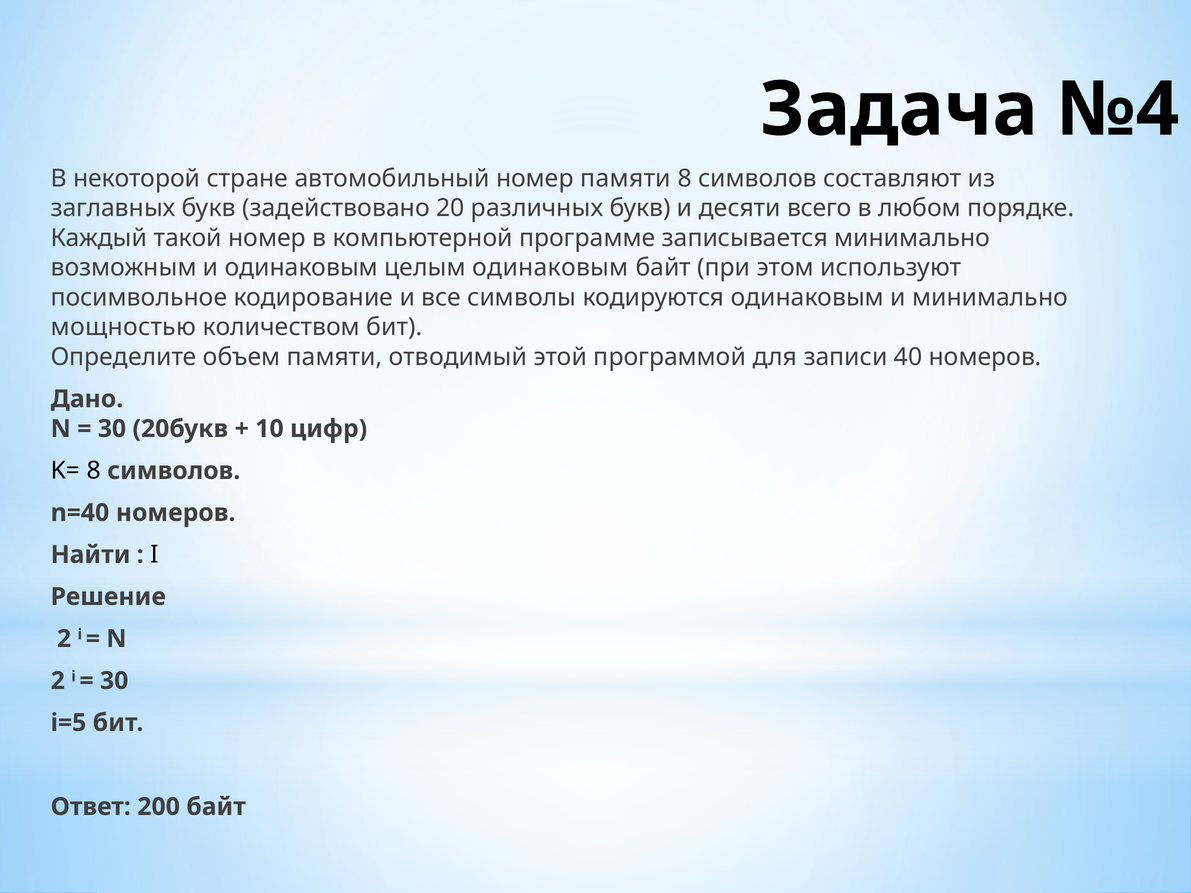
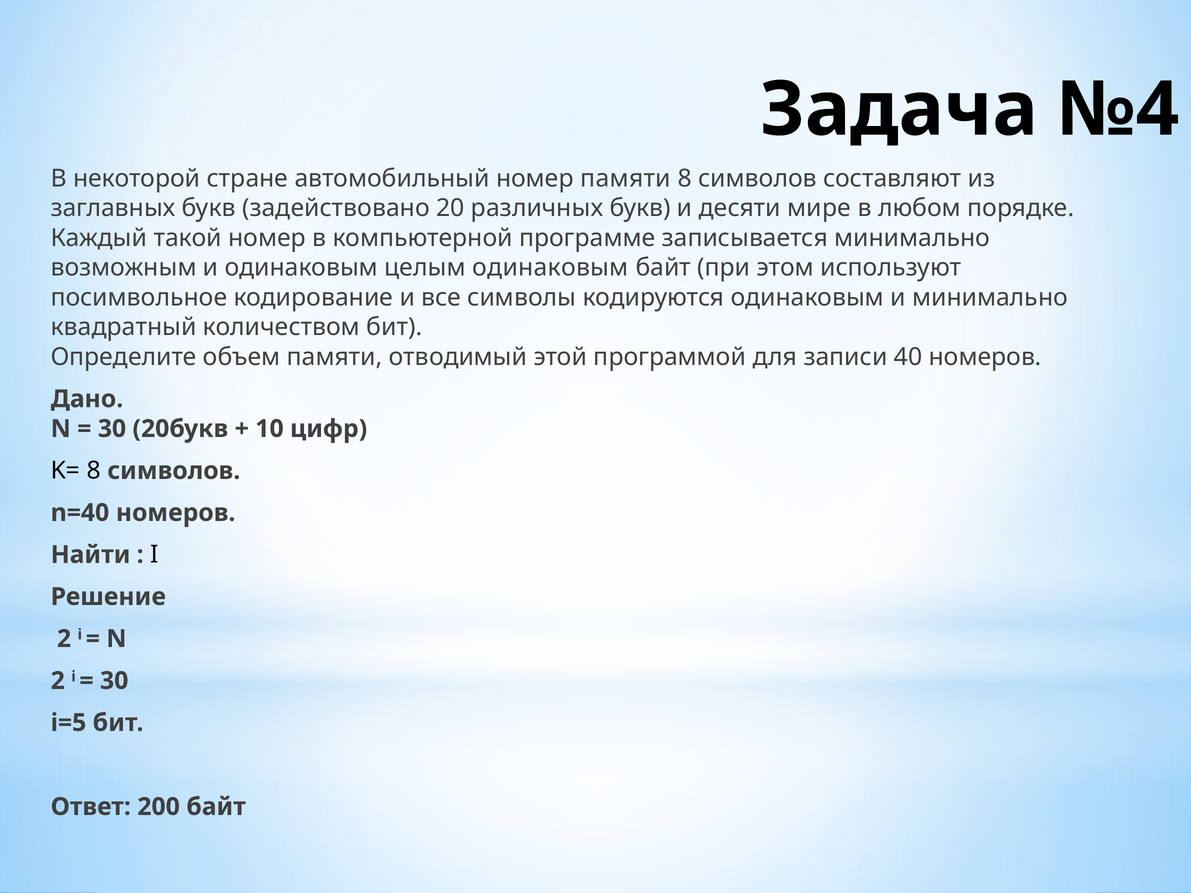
всего: всего -> мире (819, 208)
мощностью: мощностью -> квадратный (124, 327)
